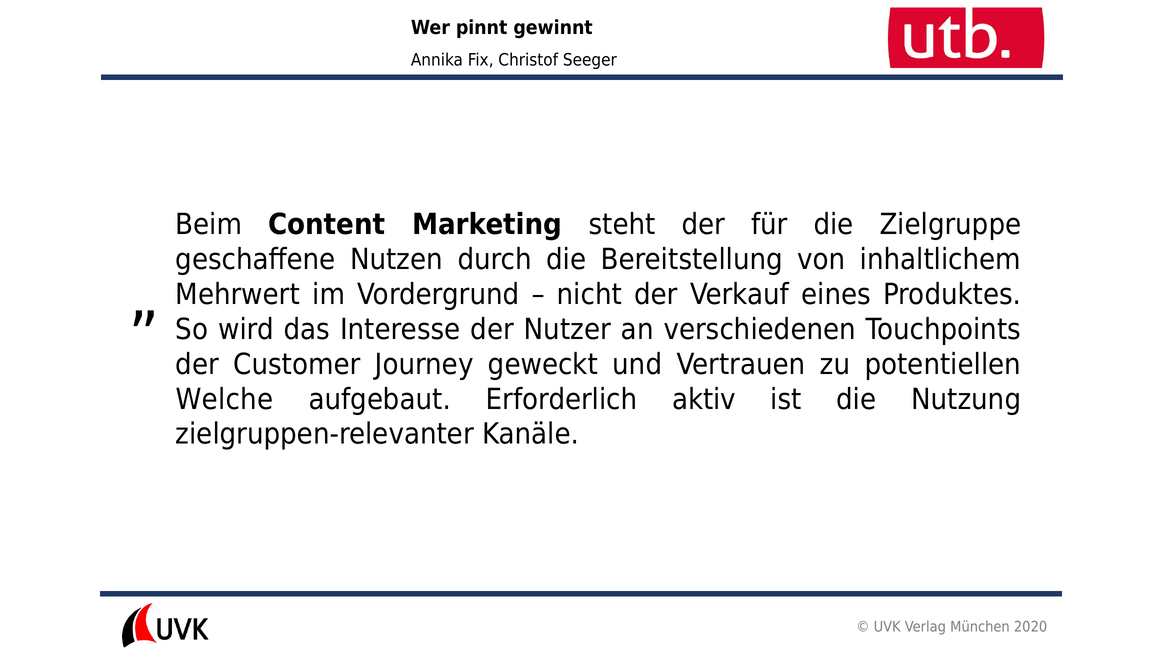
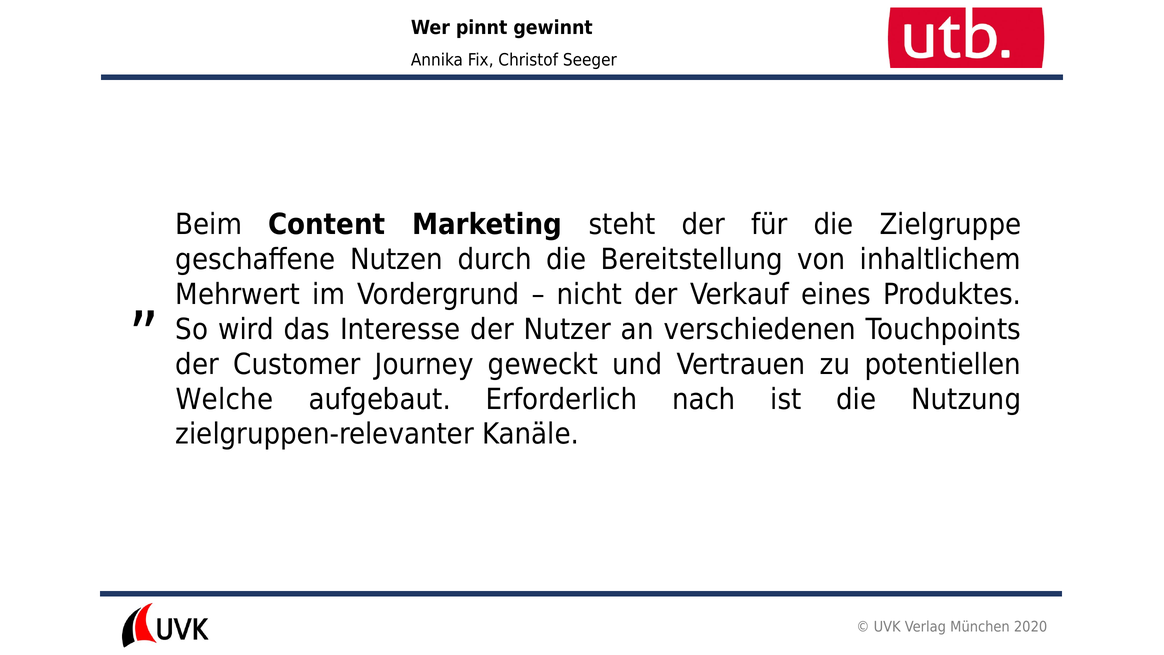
aktiv: aktiv -> nach (704, 399)
